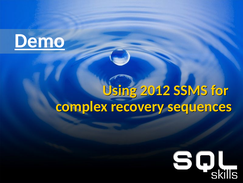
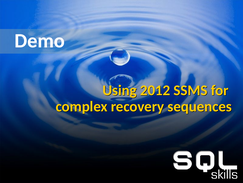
Demo underline: present -> none (40, 41)
